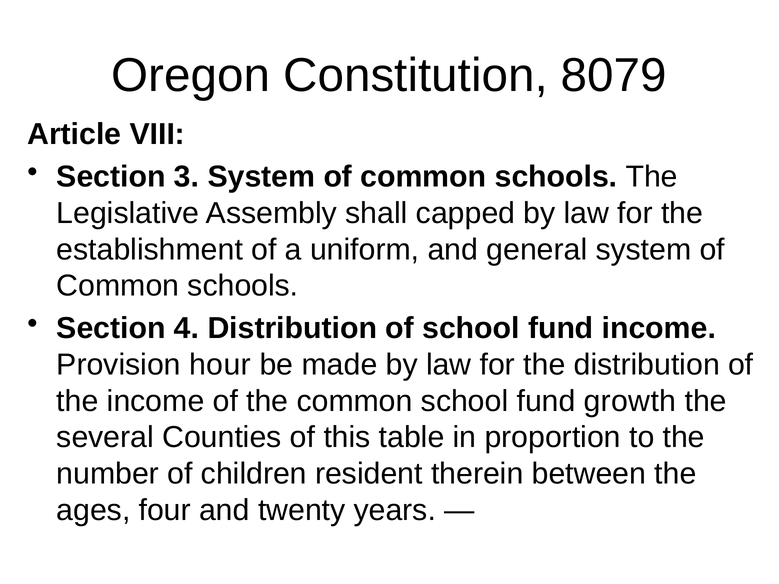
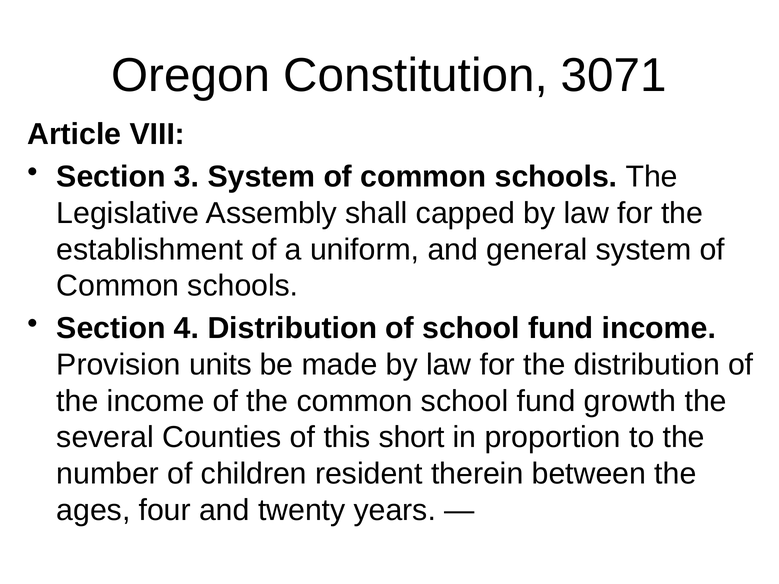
8079: 8079 -> 3071 (614, 75)
hour: hour -> units (220, 365)
table: table -> short (412, 438)
